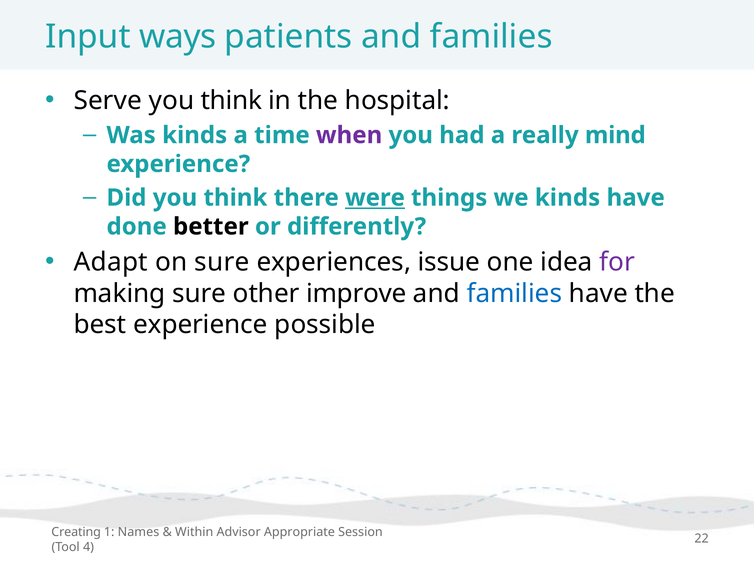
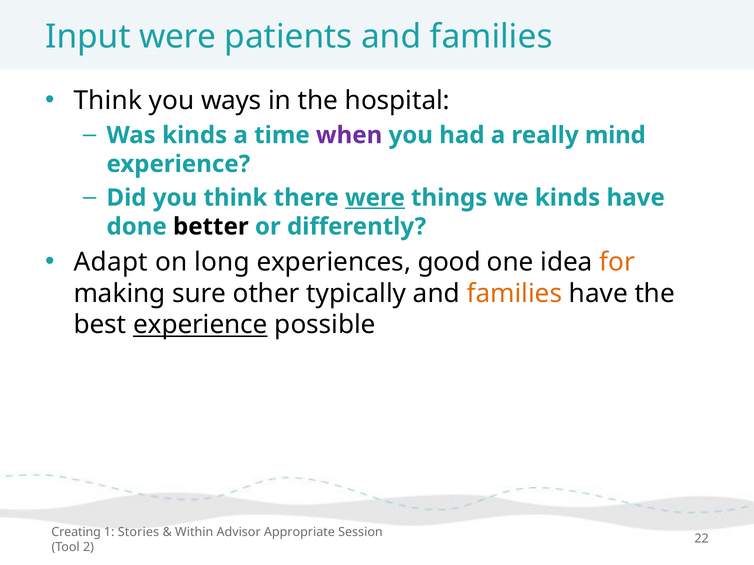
Input ways: ways -> were (178, 37)
Serve: Serve -> Think (108, 101)
think: think -> ways (231, 101)
on sure: sure -> long (222, 262)
issue: issue -> good (449, 262)
for colour: purple -> orange (617, 262)
improve: improve -> typically (356, 294)
families colour: blue -> orange (514, 294)
experience underline: none -> present (200, 325)
Names: Names -> Stories (138, 533)
4: 4 -> 2 (89, 548)
